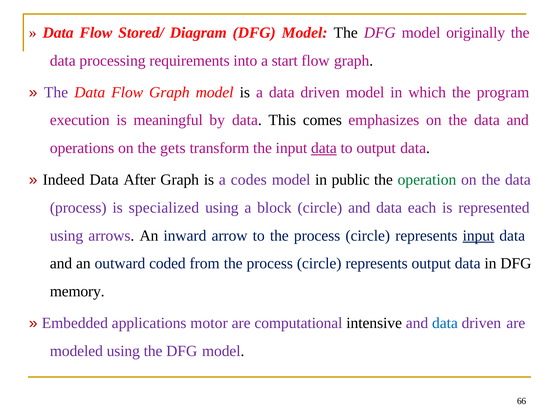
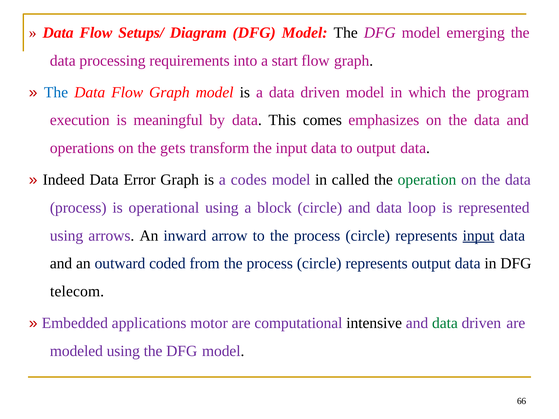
Stored/: Stored/ -> Setups/ (141, 33)
originally: originally -> emerging (476, 33)
The colour: purple -> blue (56, 92)
data underline: present -> none (324, 148)
After: After -> Error (140, 180)
public: public -> called (351, 180)
specialized: specialized -> operational (164, 208)
each: each -> loop (422, 208)
memory: memory -> telecom (77, 292)
data colour: blue -> green (445, 323)
